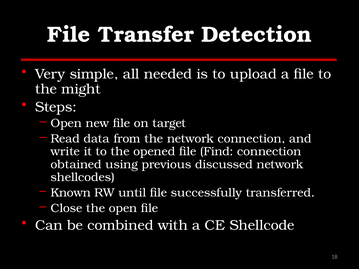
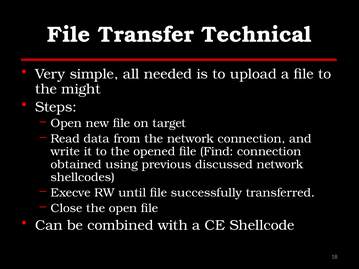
Detection: Detection -> Technical (257, 35)
Known: Known -> Execve (71, 193)
